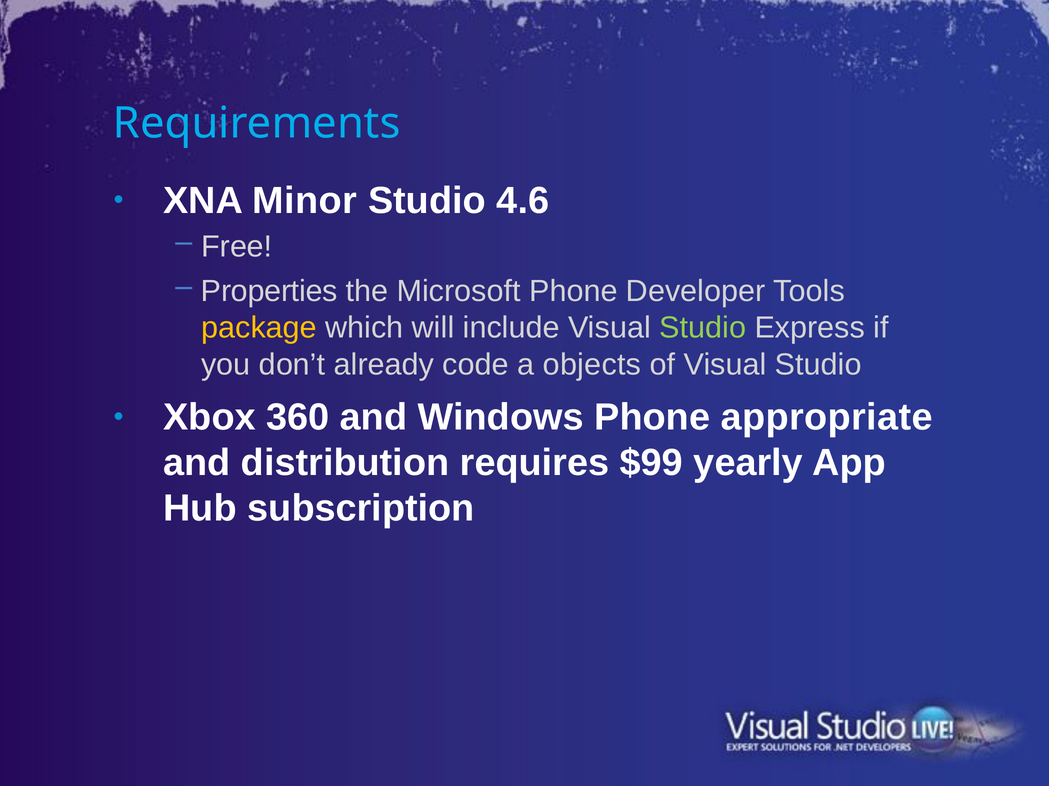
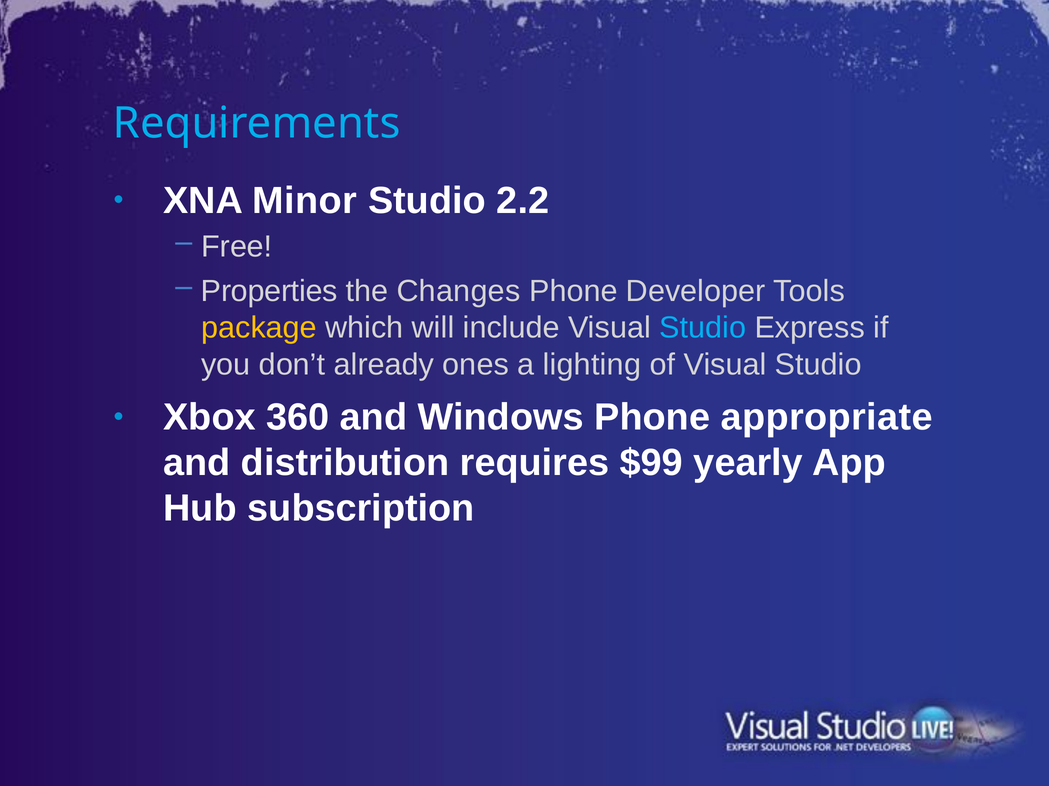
4.6: 4.6 -> 2.2 (523, 201)
Microsoft: Microsoft -> Changes (459, 291)
Studio colour: light green -> light blue (703, 328)
code: code -> ones (476, 365)
objects: objects -> lighting (592, 365)
